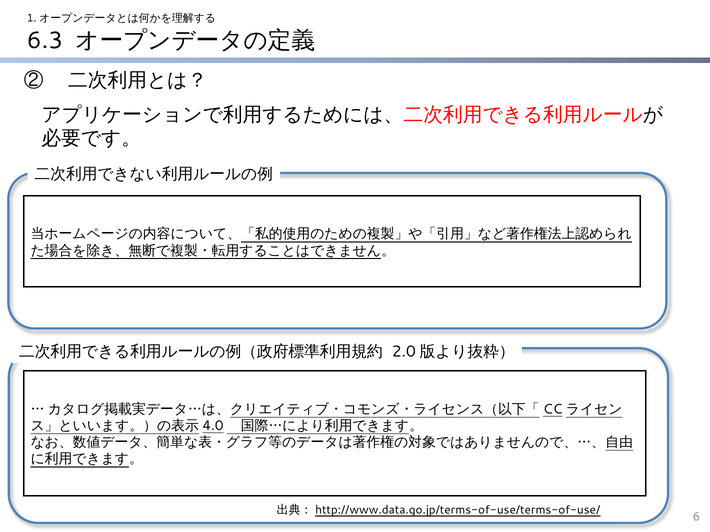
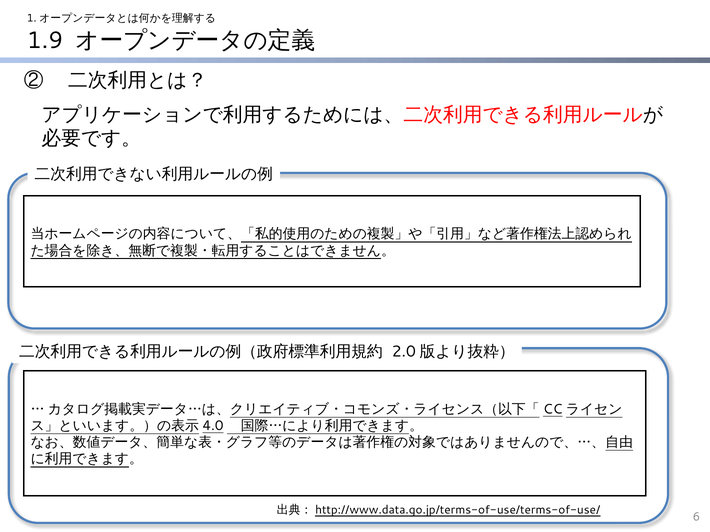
6.3: 6.3 -> 1.9 (45, 41)
